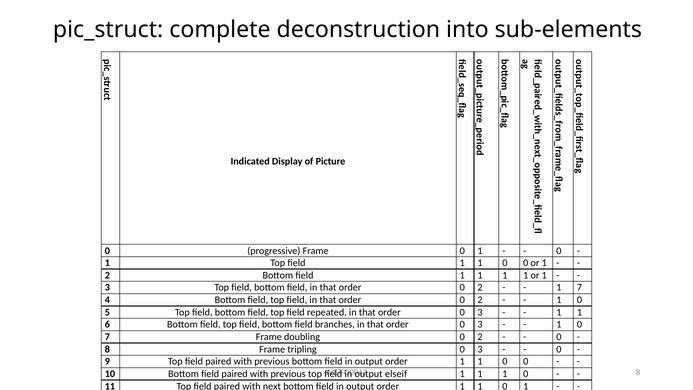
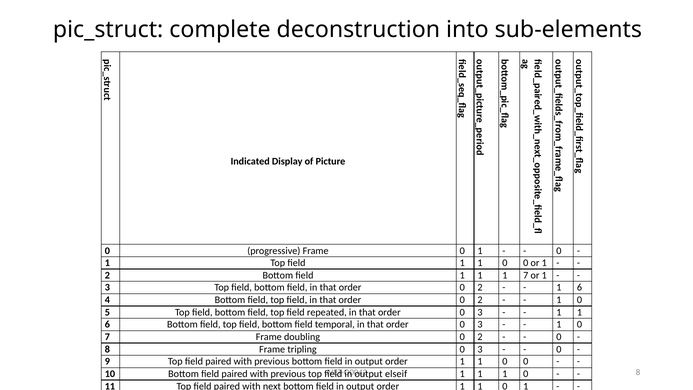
1: 1 -> 7 (526, 275)
7: 7 -> 6 (579, 288)
branches: branches -> temporal (335, 324)
